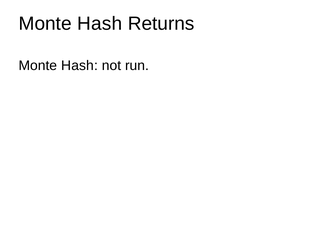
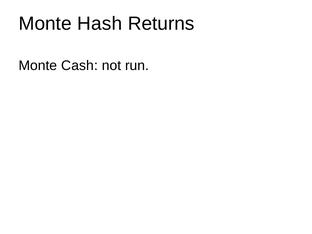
Hash: Hash -> Cash (79, 65)
